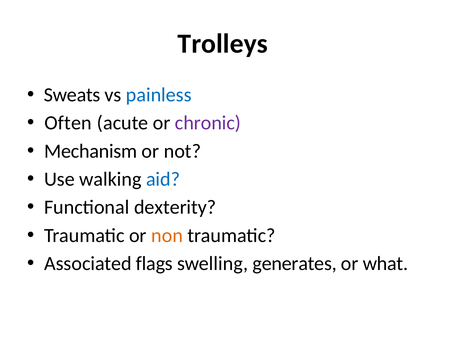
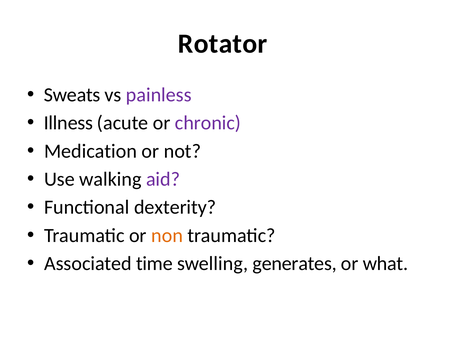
Trolleys: Trolleys -> Rotator (223, 44)
painless colour: blue -> purple (159, 95)
Often: Often -> Illness (68, 123)
Mechanism: Mechanism -> Medication (91, 151)
aid colour: blue -> purple (163, 179)
flags: flags -> time (154, 264)
